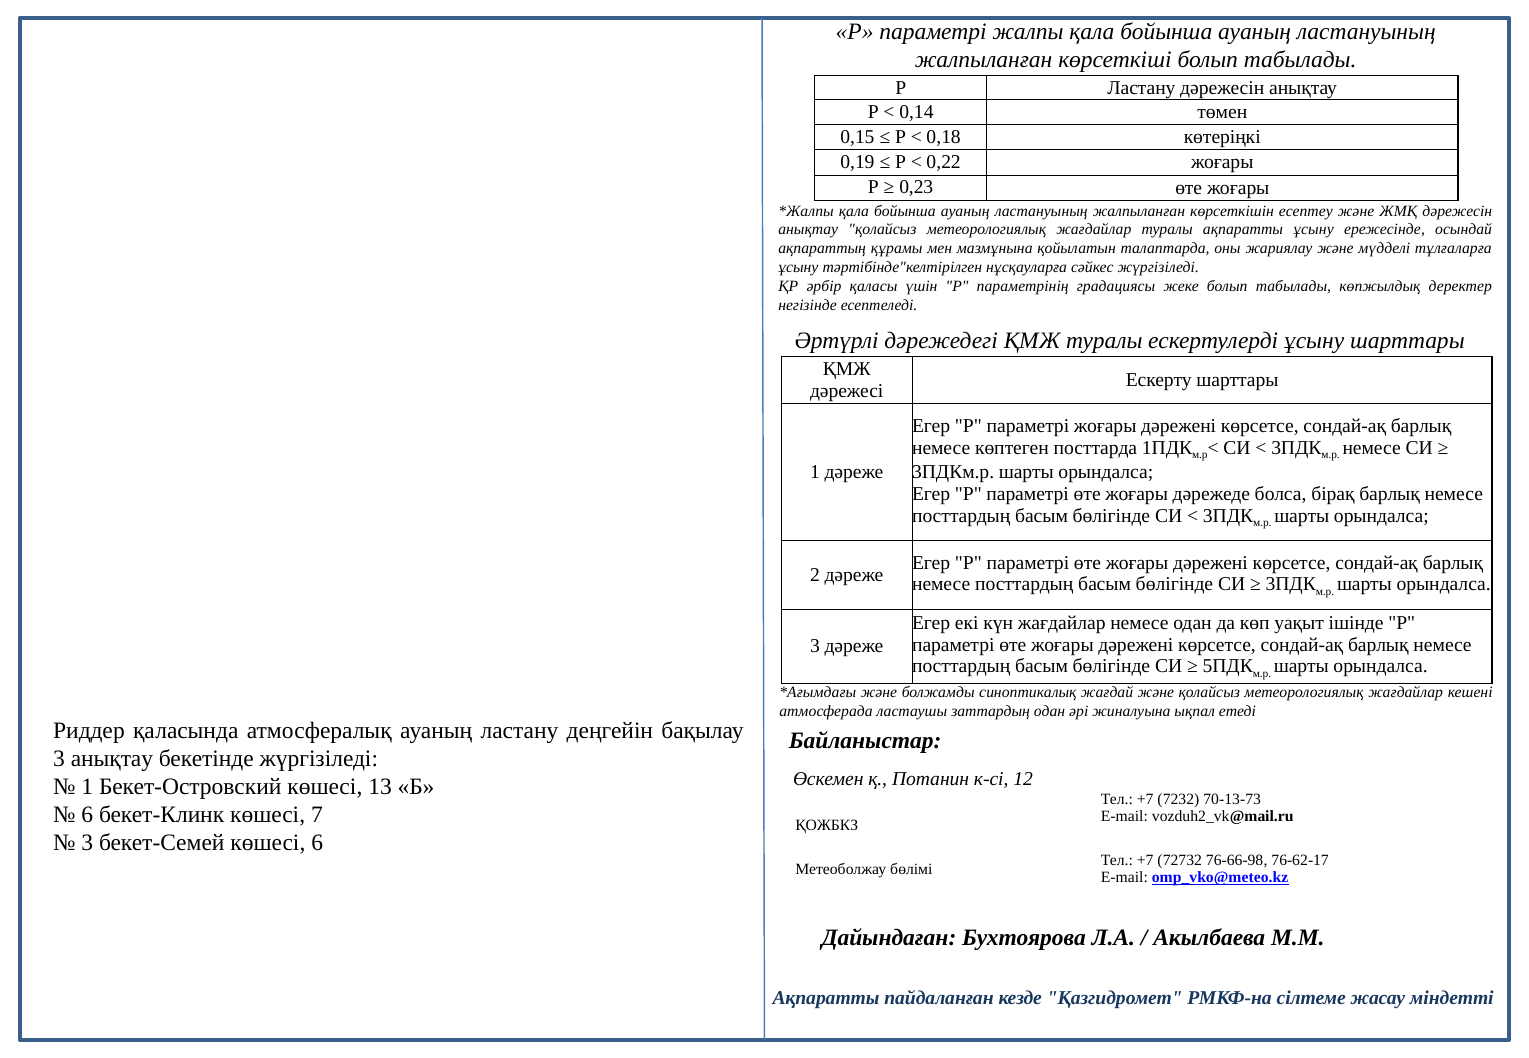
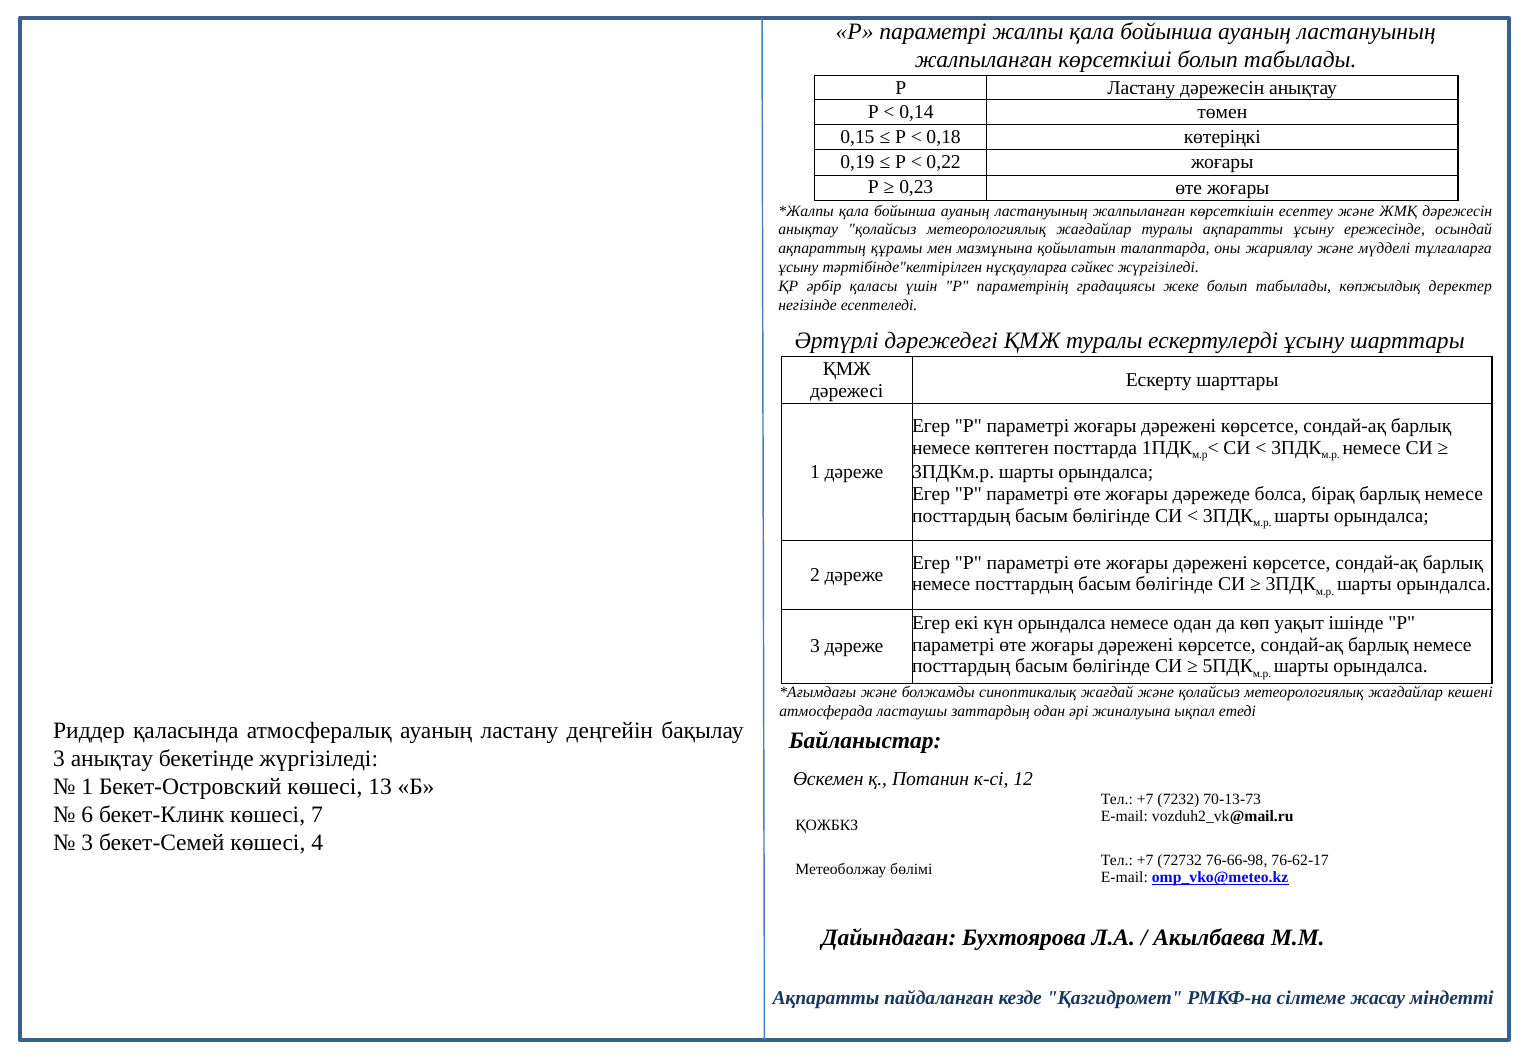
күн жағдайлар: жағдайлар -> орындалса (1062, 623)
көшесі 6: 6 -> 4 (317, 844)
